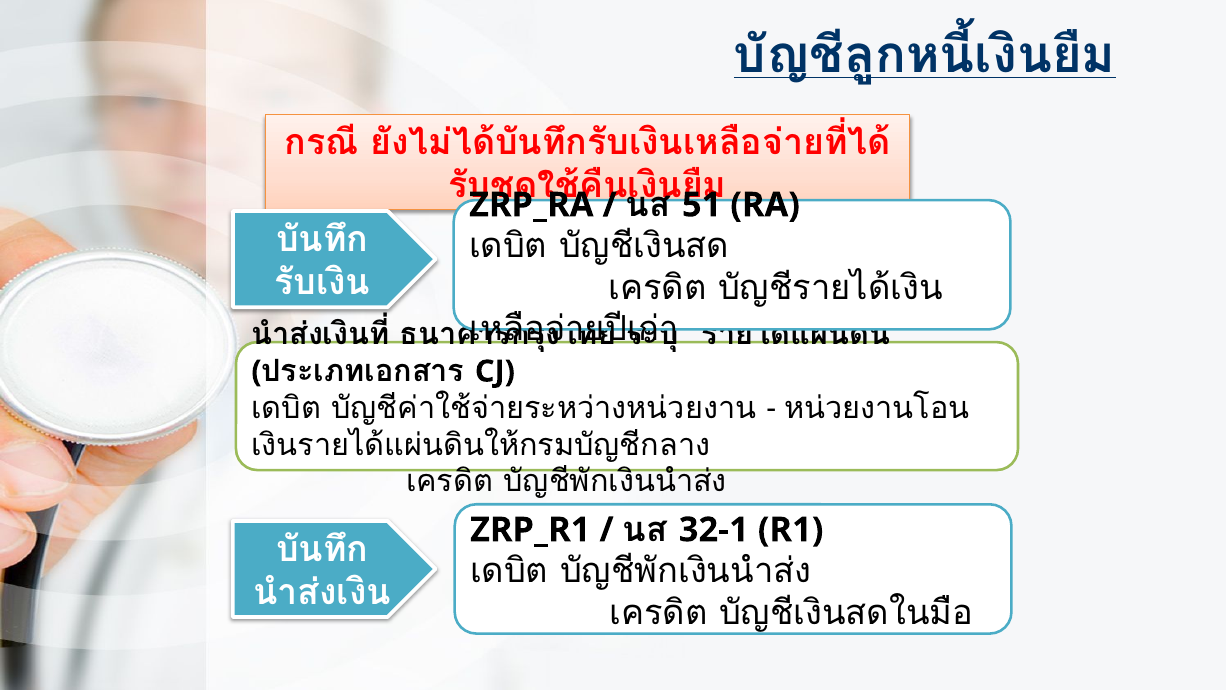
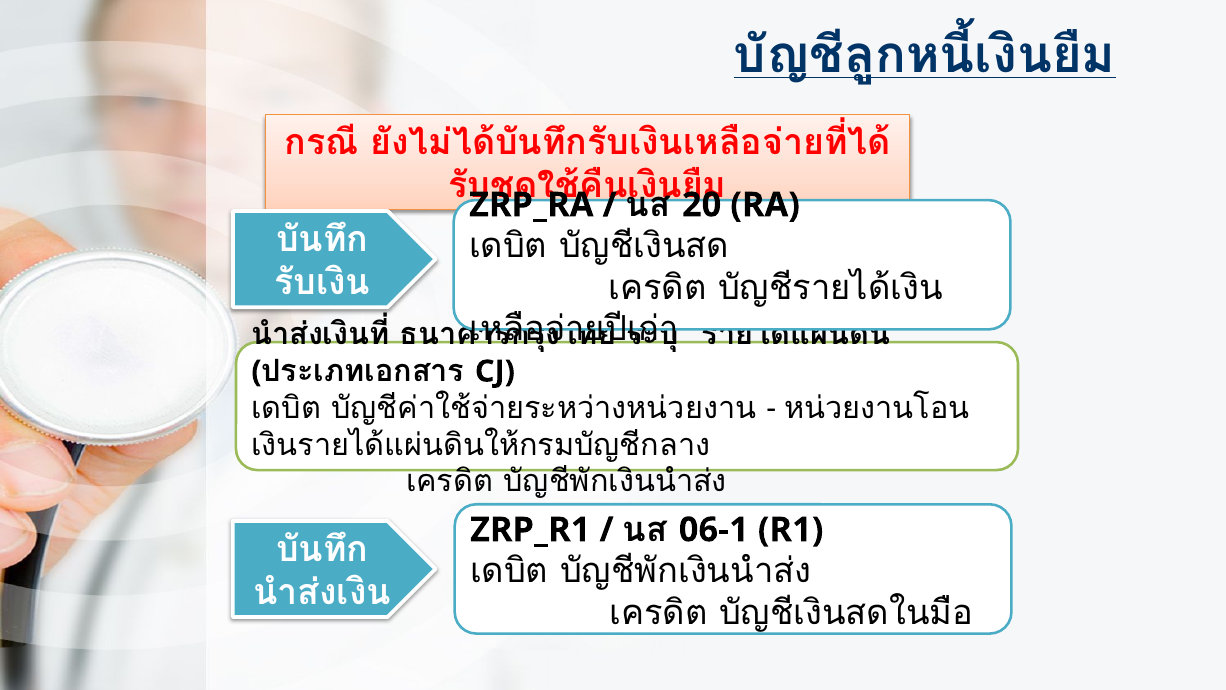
51: 51 -> 20 (702, 205)
32-1: 32-1 -> 06-1 (714, 530)
